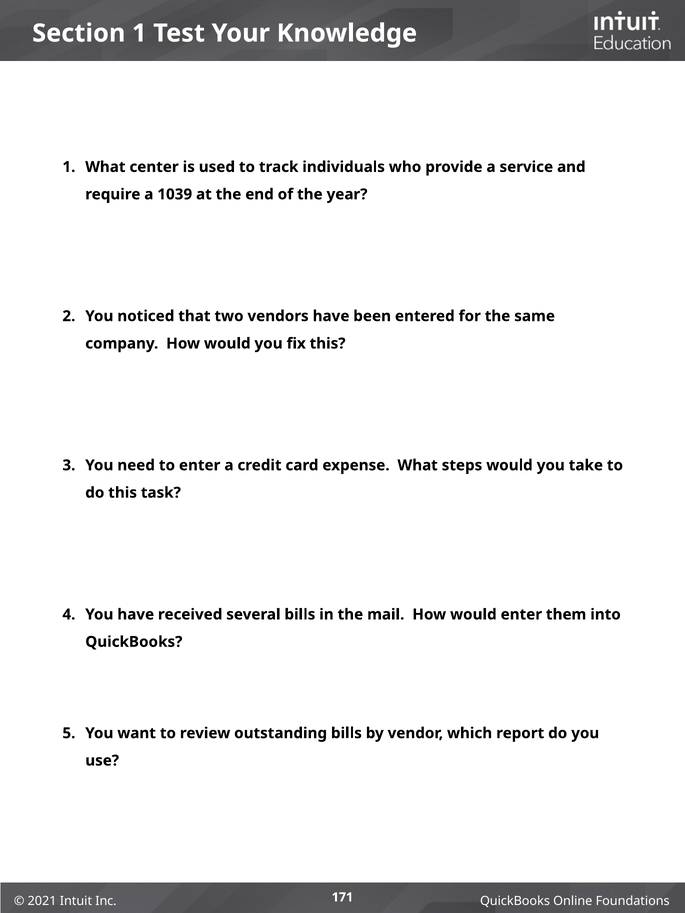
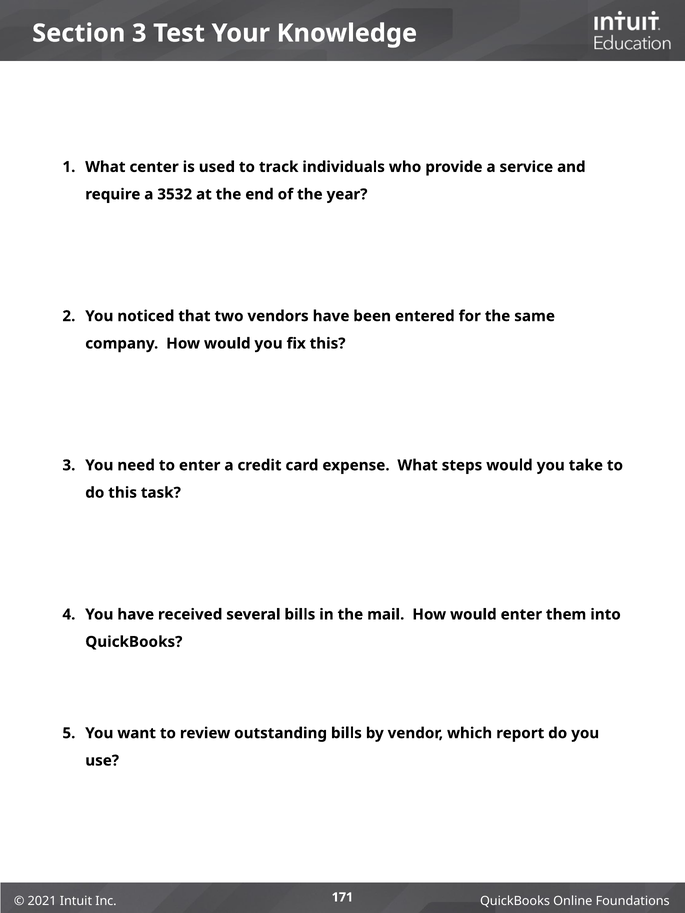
Section 1: 1 -> 3 (139, 33)
1039: 1039 -> 3532 (175, 194)
